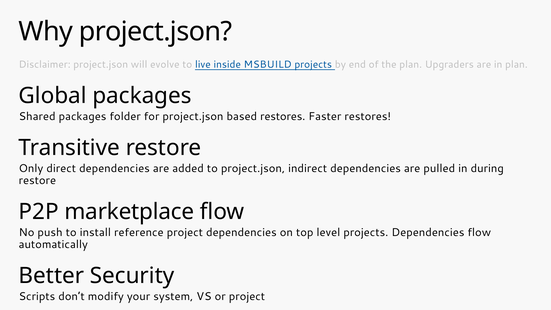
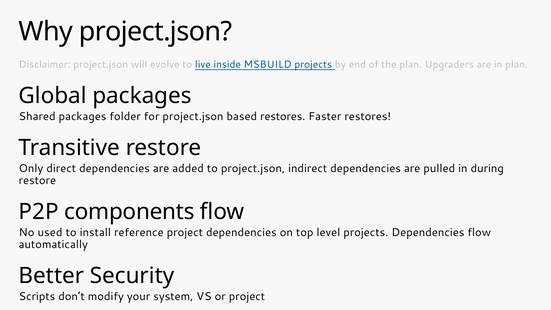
marketplace: marketplace -> components (129, 212)
push: push -> used (50, 232)
